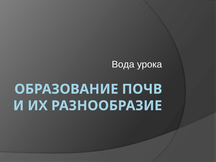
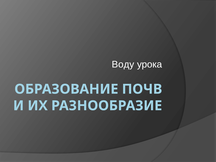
Вода: Вода -> Воду (123, 64)
